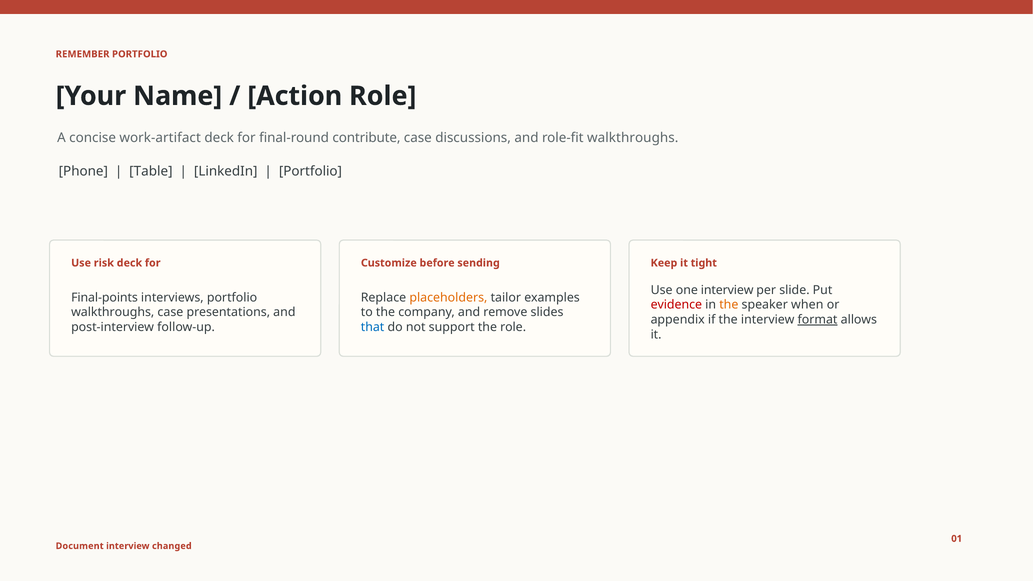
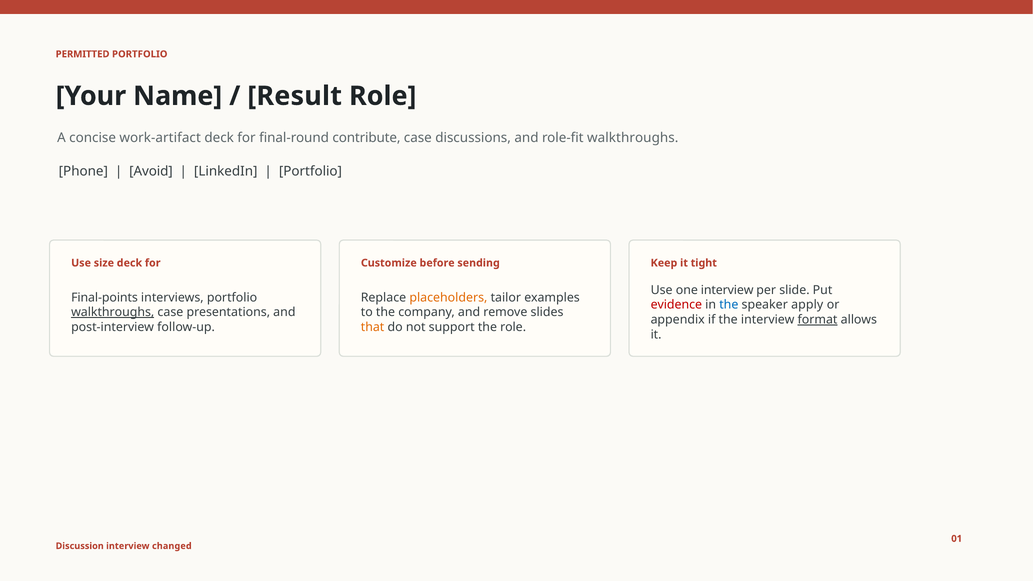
REMEMBER: REMEMBER -> PERMITTED (83, 54)
Action: Action -> Result (295, 96)
Table: Table -> Avoid (151, 171)
risk: risk -> size (104, 263)
the colour: orange -> blue (729, 305)
when: when -> apply (807, 305)
walkthroughs underline: none -> present (113, 312)
that colour: blue -> orange (373, 327)
Document: Document -> Discussion (80, 546)
